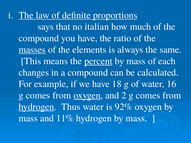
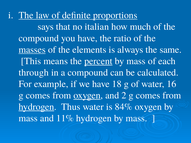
changes: changes -> through (34, 73)
92%: 92% -> 84% (124, 107)
